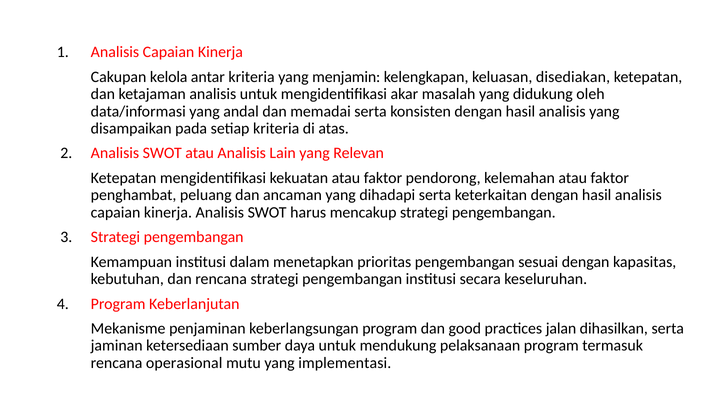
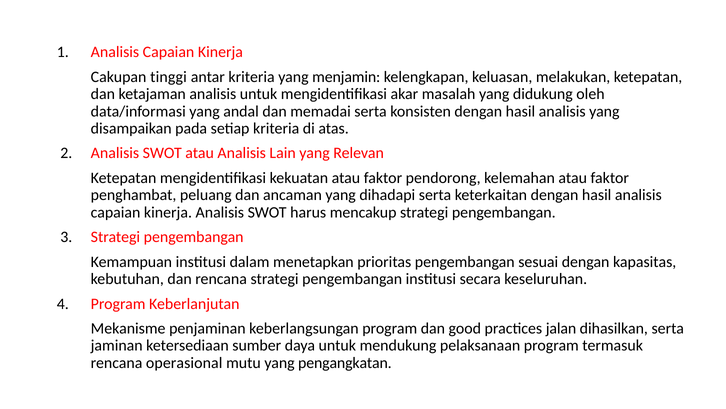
kelola: kelola -> tinggi (169, 77)
disediakan: disediakan -> melakukan (573, 77)
implementasi: implementasi -> pengangkatan (345, 362)
